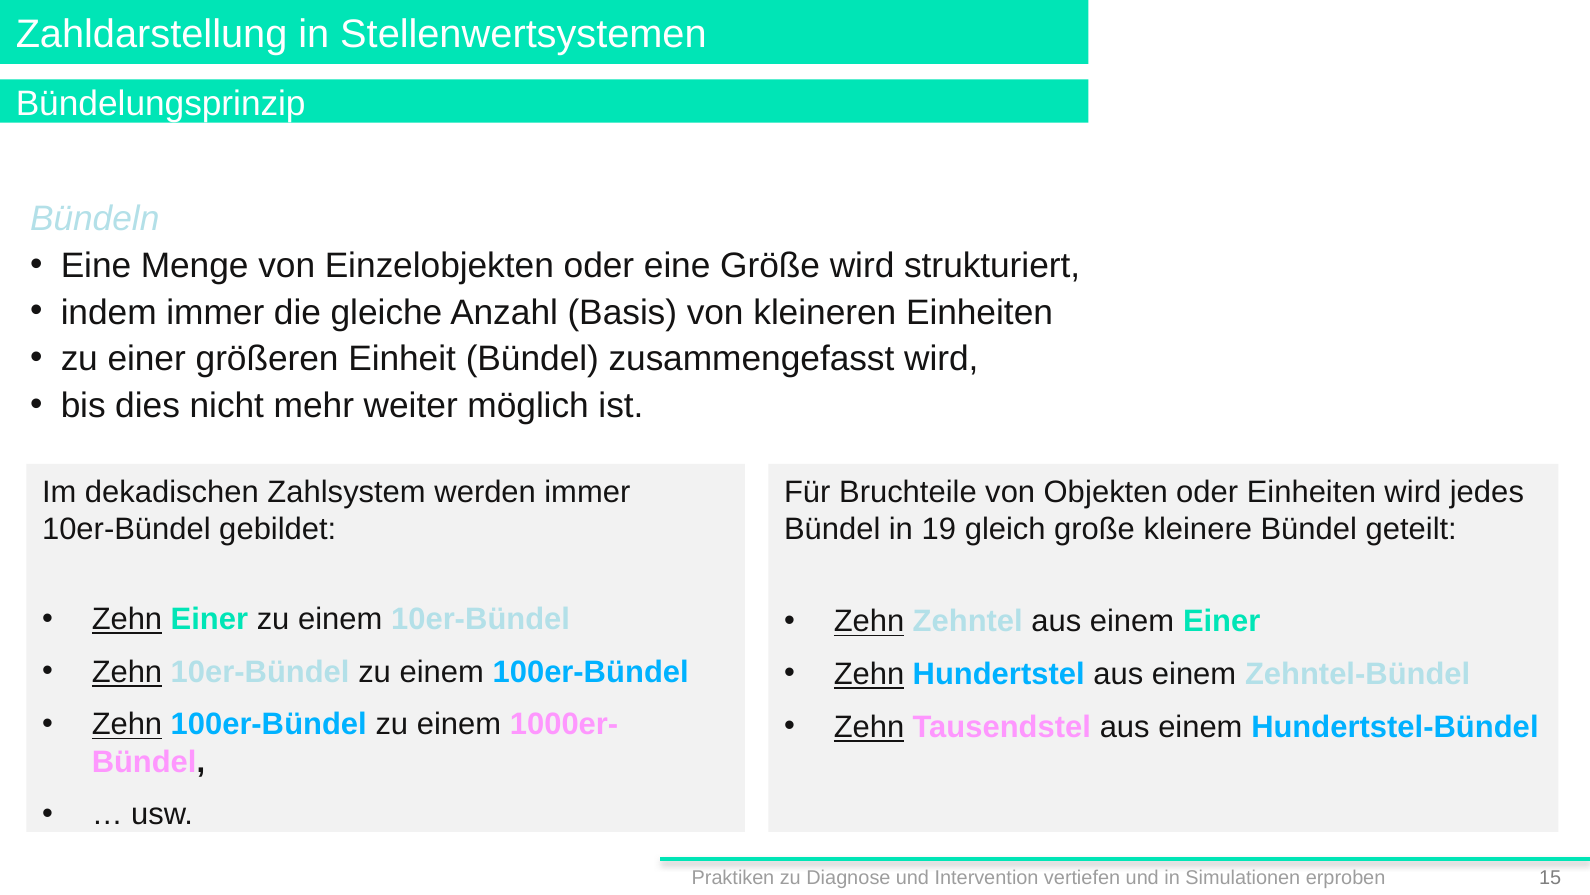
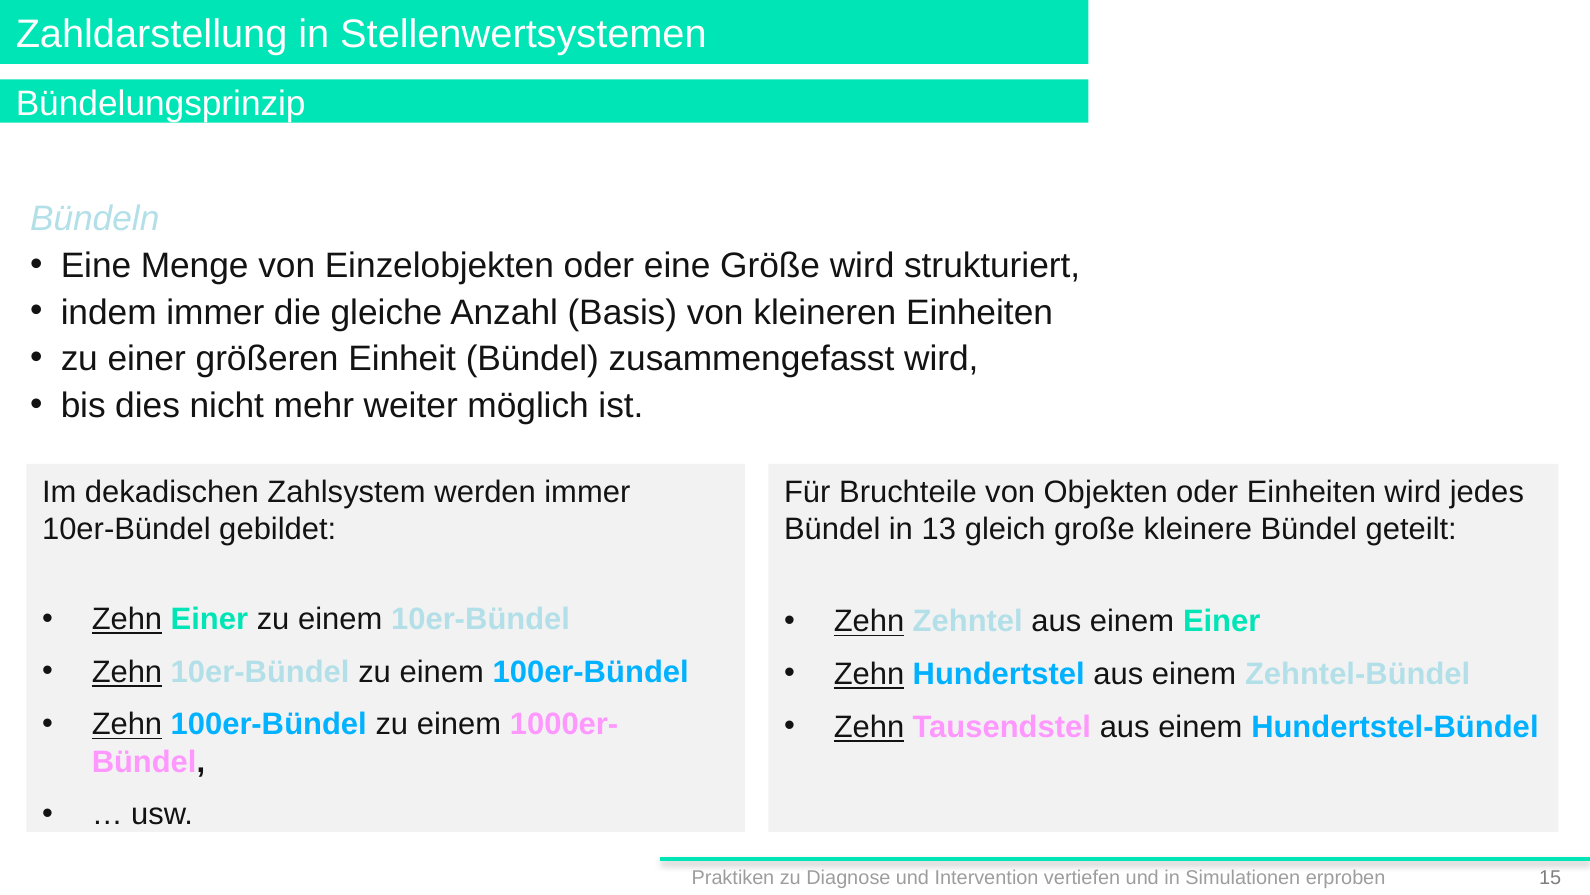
19: 19 -> 13 (939, 529)
